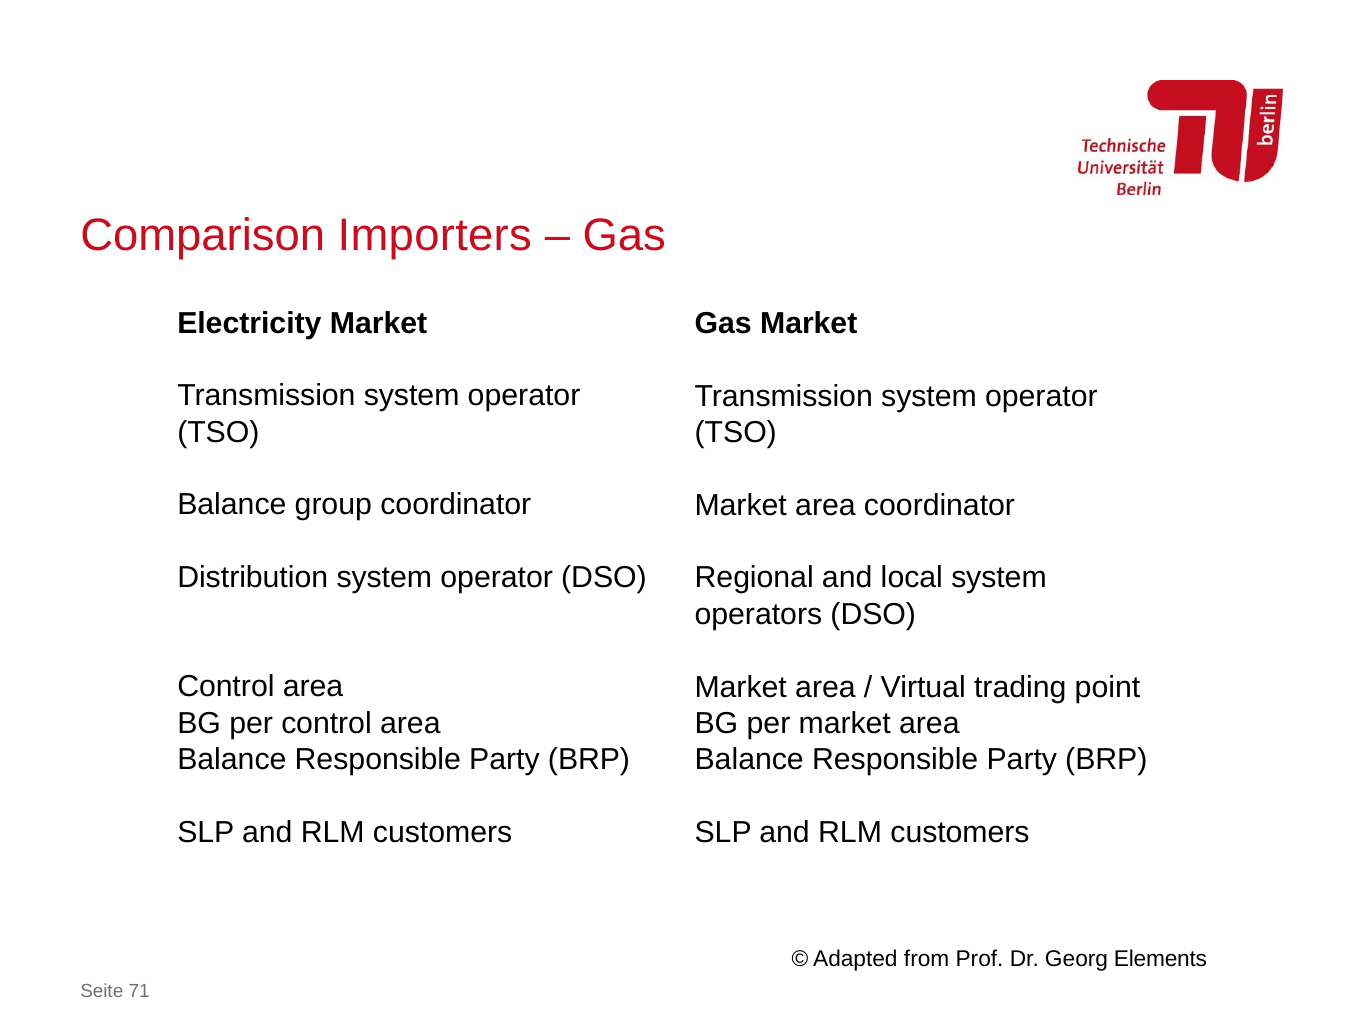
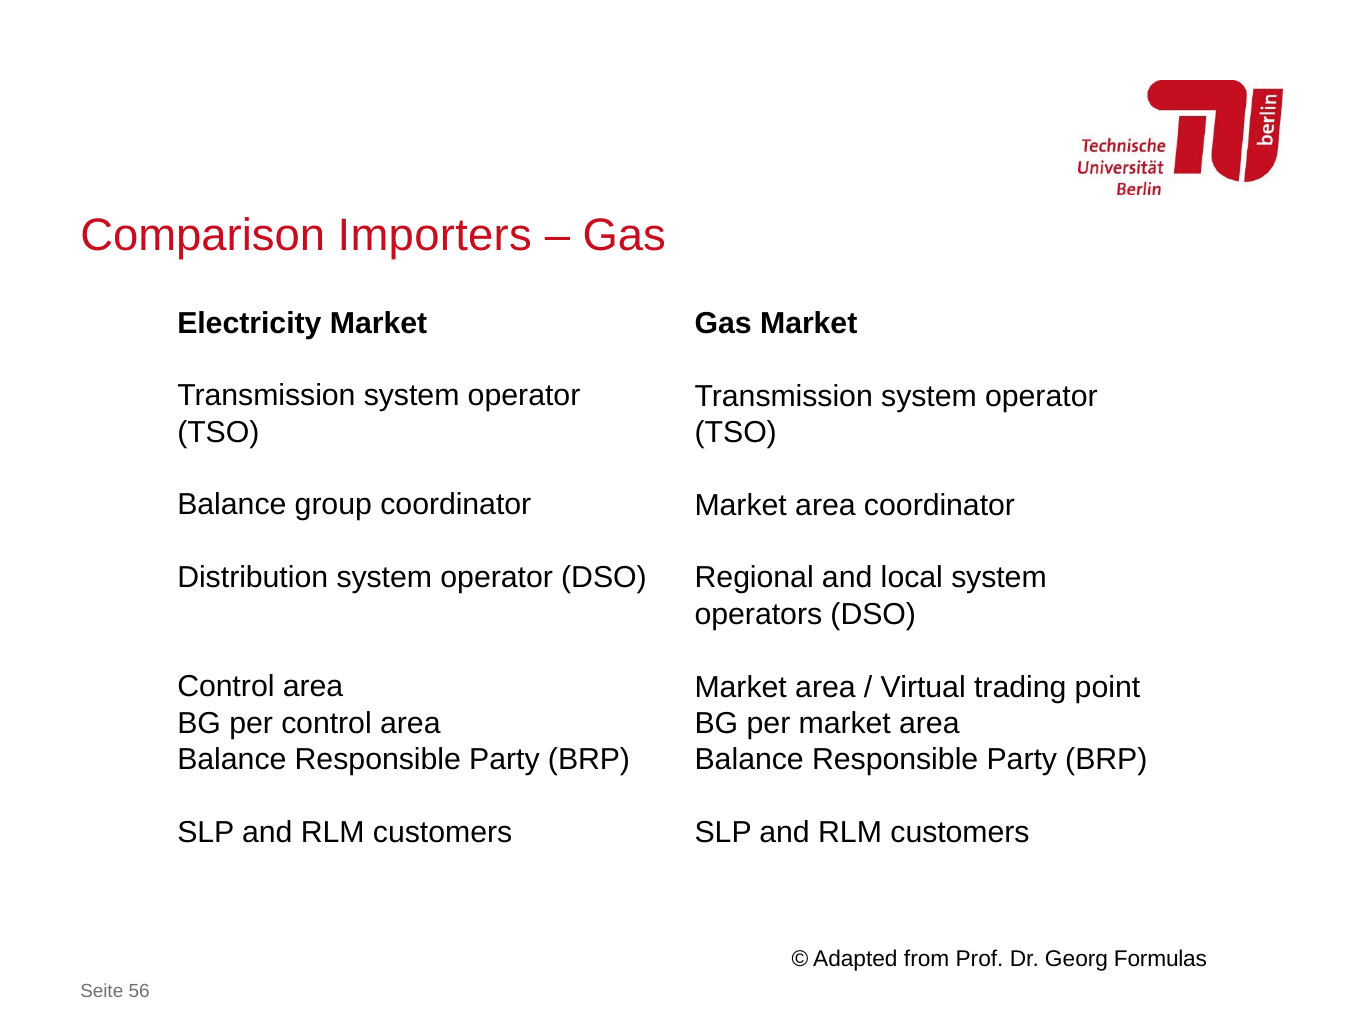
Elements: Elements -> Formulas (1160, 958)
71: 71 -> 56 (139, 990)
